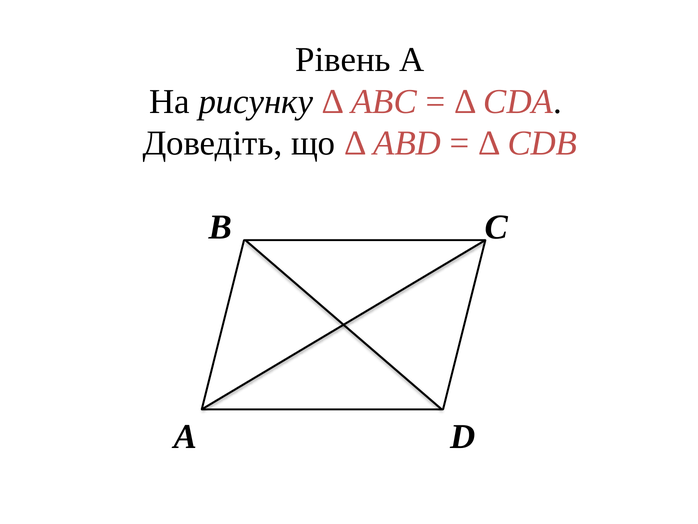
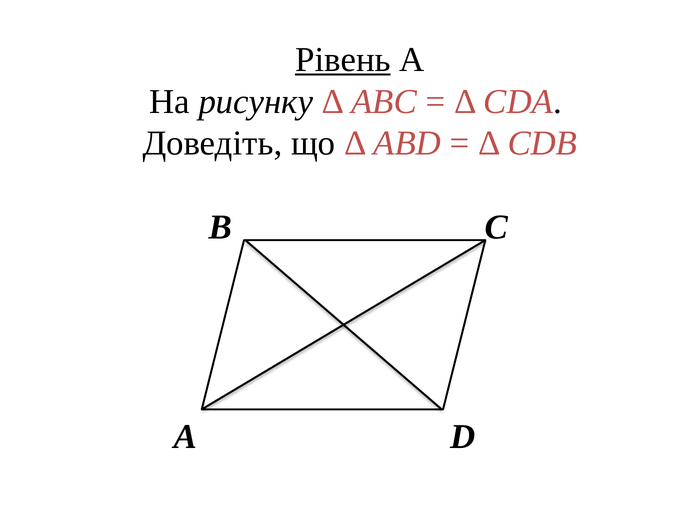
Рівень underline: none -> present (343, 60)
